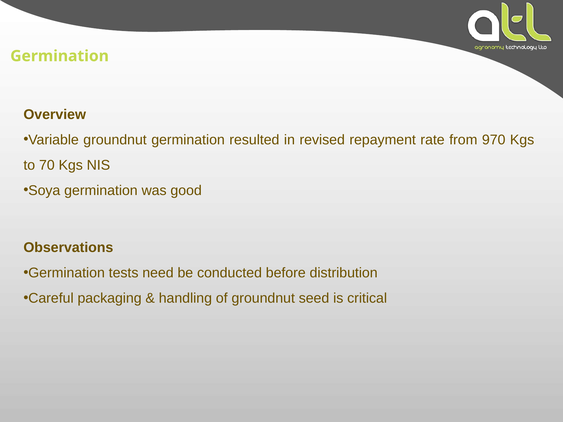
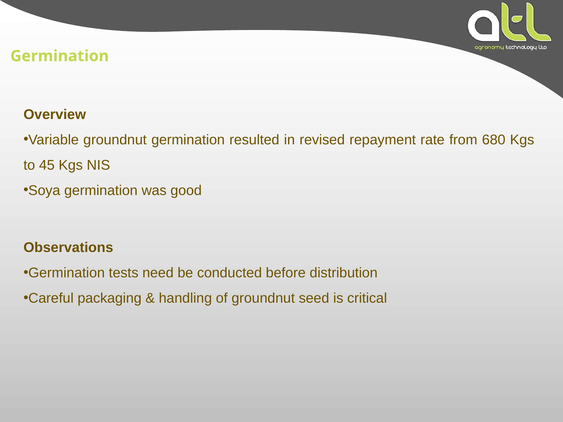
970: 970 -> 680 (494, 140)
70: 70 -> 45 (47, 165)
